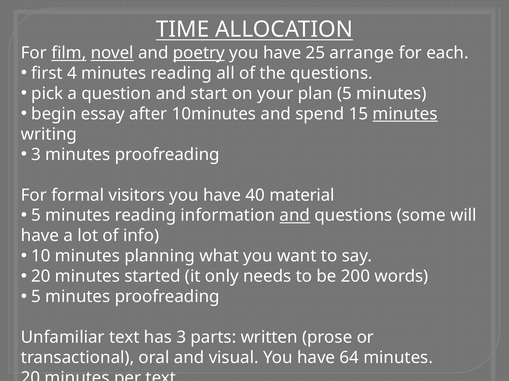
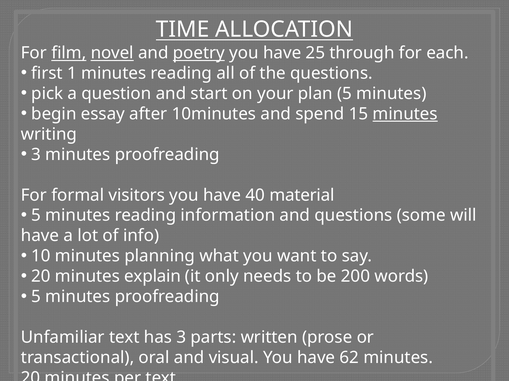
arrange: arrange -> through (362, 53)
4: 4 -> 1 (72, 73)
and underline: present -> none (295, 216)
started: started -> explain (153, 277)
64: 64 -> 62 (349, 358)
